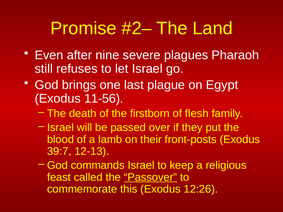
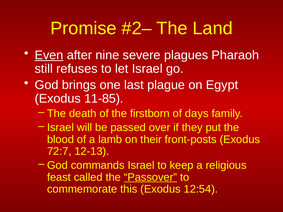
Even underline: none -> present (49, 55)
11-56: 11-56 -> 11-85 (104, 99)
flesh: flesh -> days (197, 114)
39:7: 39:7 -> 72:7 (59, 151)
12:26: 12:26 -> 12:54 (201, 189)
